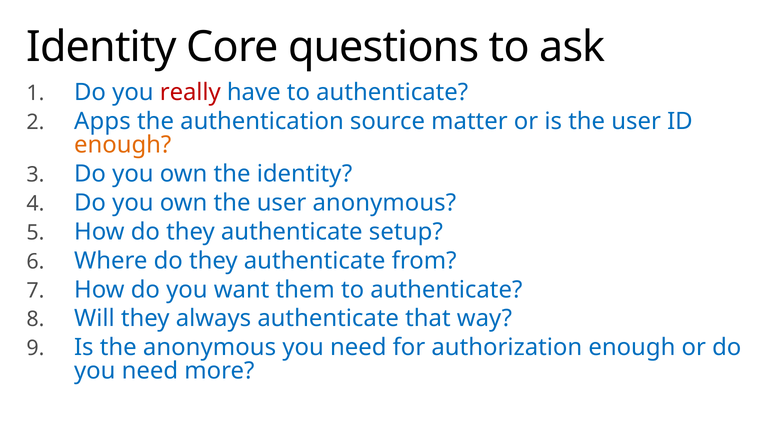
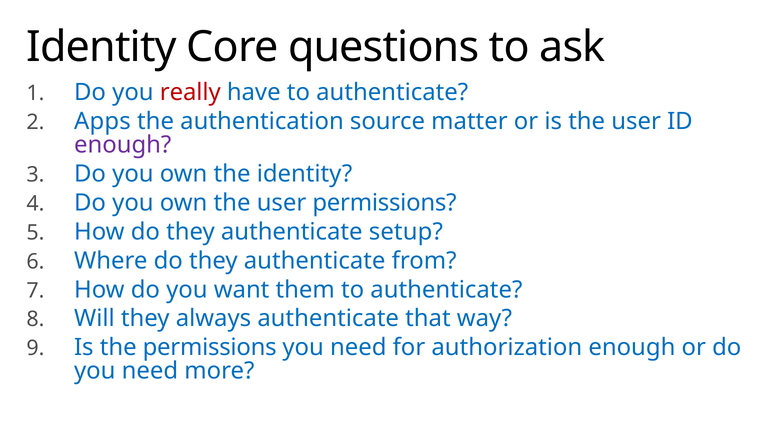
enough colour: orange -> purple (123, 145)
user anonymous: anonymous -> permissions (384, 203)
the anonymous: anonymous -> permissions (210, 348)
